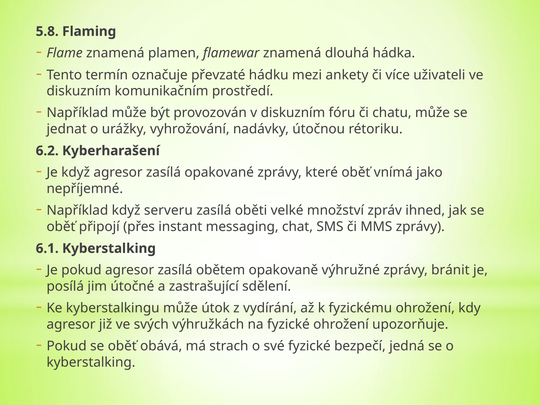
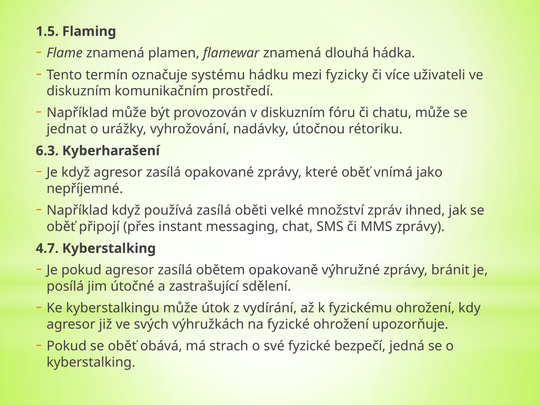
5.8: 5.8 -> 1.5 (47, 31)
převzaté: převzaté -> systému (218, 75)
ankety: ankety -> fyzicky (347, 75)
6.2: 6.2 -> 6.3 (47, 151)
serveru: serveru -> používá (168, 210)
6.1: 6.1 -> 4.7 (47, 248)
